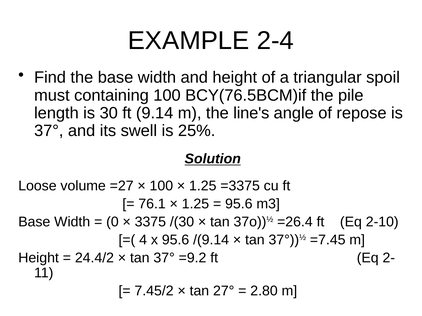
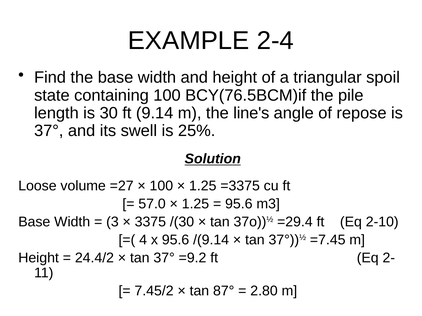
must: must -> state (52, 95)
76.1: 76.1 -> 57.0 (152, 204)
0: 0 -> 3 (112, 222)
=26.4: =26.4 -> =29.4 (295, 222)
27°: 27° -> 87° (224, 291)
